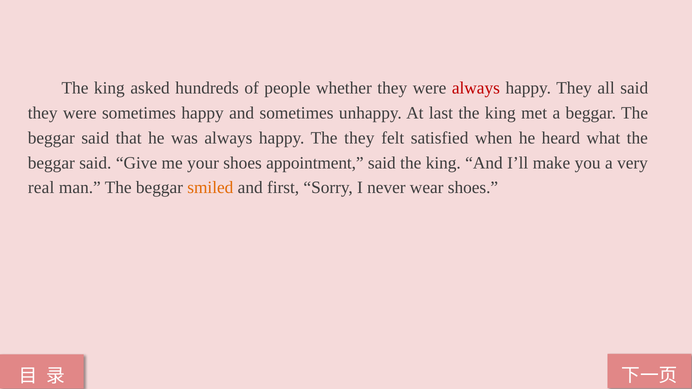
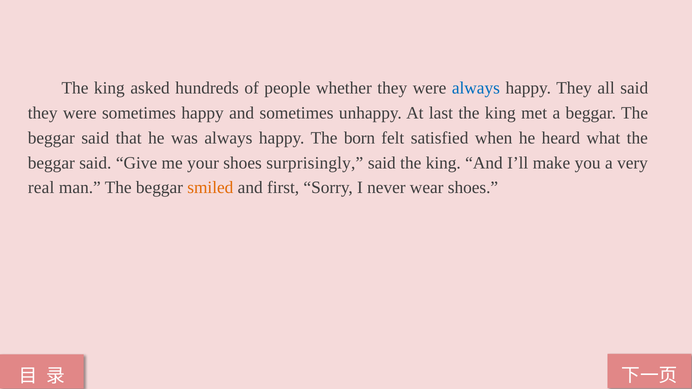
always colour: red -> blue (476, 88)
The they: they -> born (359, 138)
appointment: appointment -> surprisingly (315, 163)
